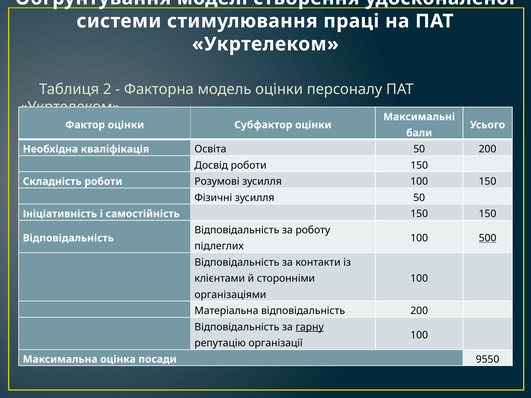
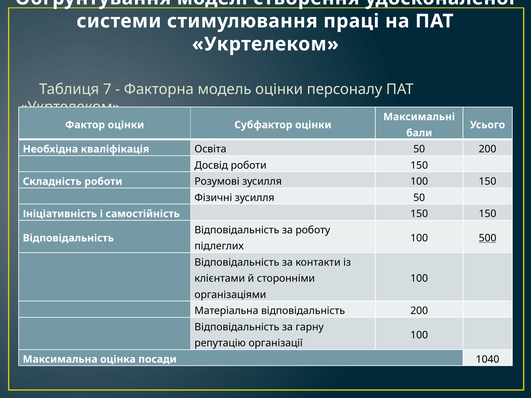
2: 2 -> 7 (107, 89)
гарну underline: present -> none (310, 327)
9550: 9550 -> 1040 (488, 359)
